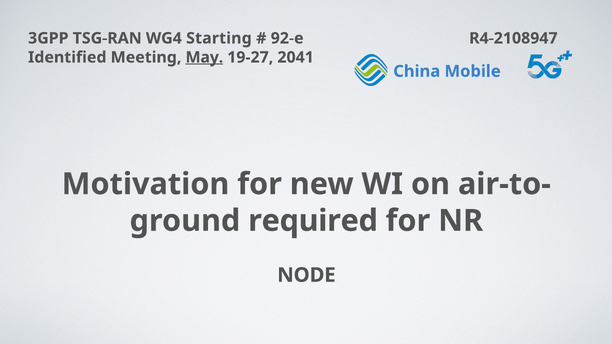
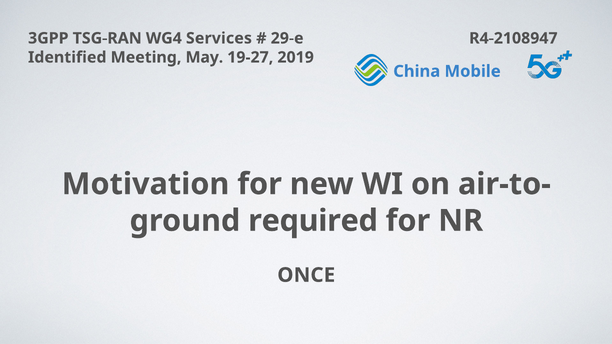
Starting: Starting -> Services (219, 38)
92-e: 92-e -> 29-e (287, 38)
May underline: present -> none (204, 57)
2041: 2041 -> 2019 (296, 57)
NODE: NODE -> ONCE (306, 275)
